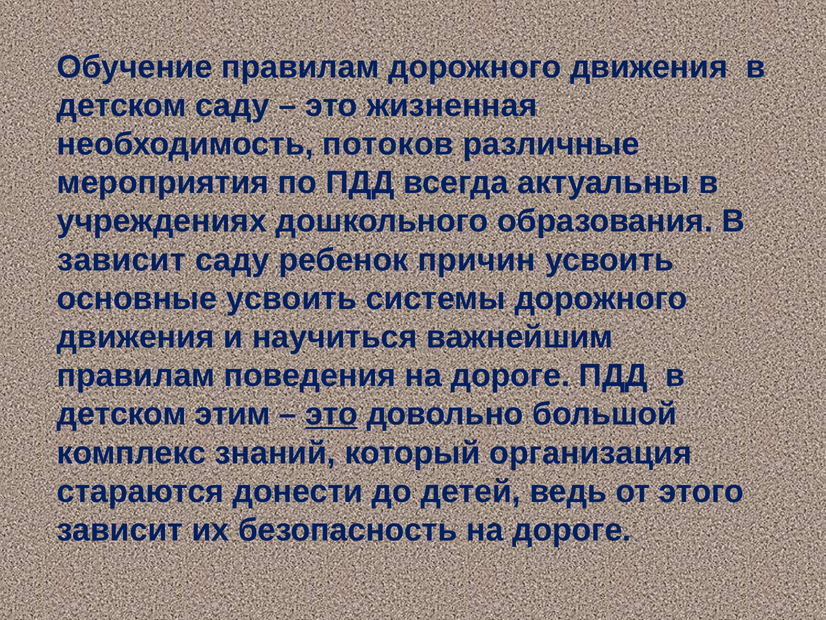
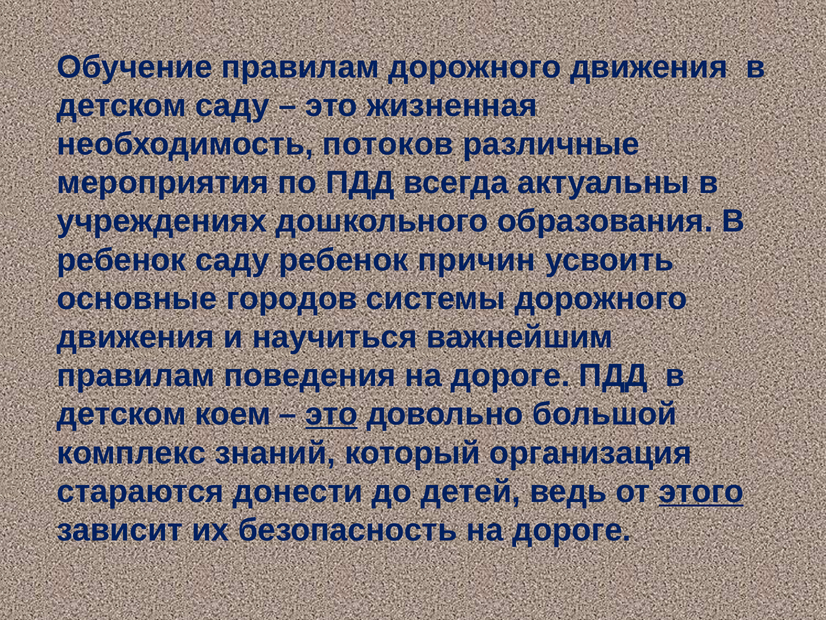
зависит: зависит -> ребенок (122, 260)
основные усвоить: усвоить -> городов (292, 298)
этим: этим -> коем (233, 414)
этого underline: none -> present (701, 491)
